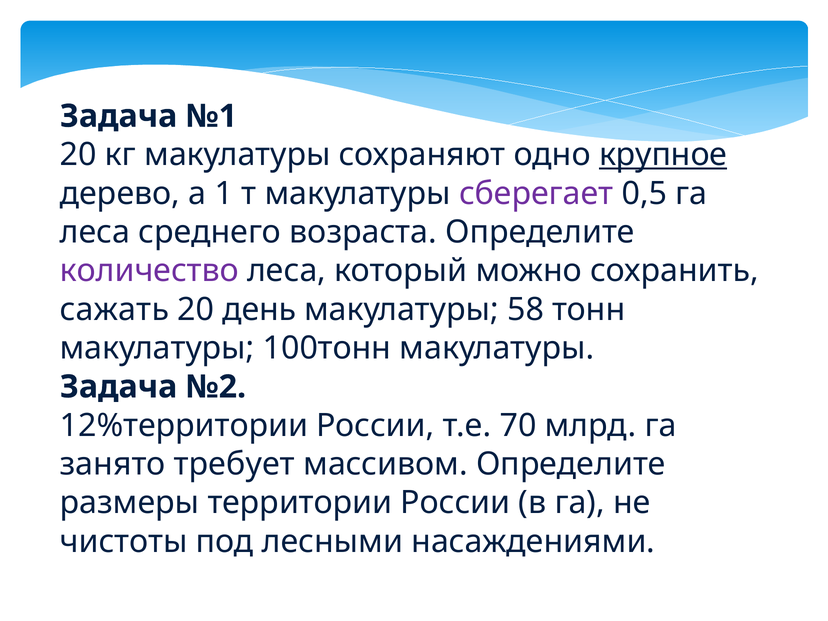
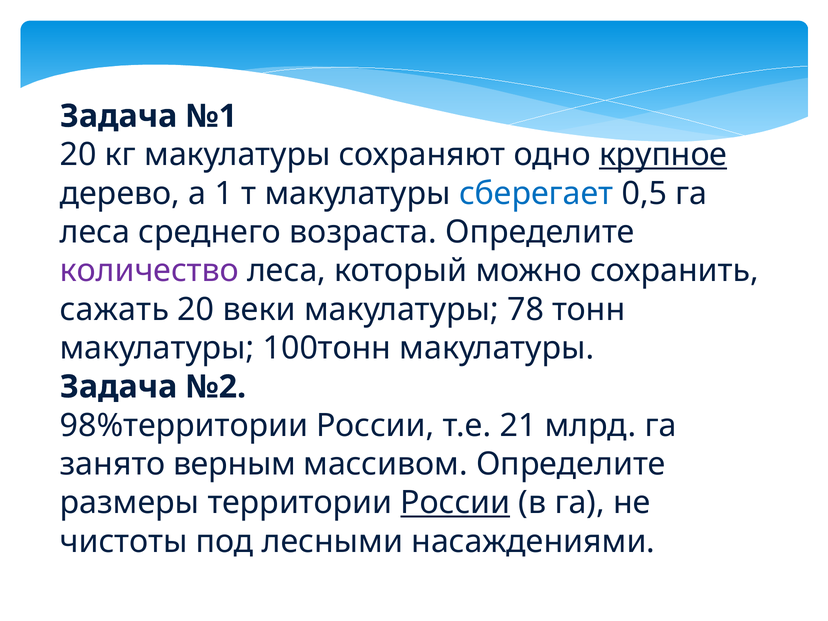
сберегает colour: purple -> blue (536, 194)
день: день -> веки (259, 309)
58: 58 -> 78 (526, 309)
12%территории: 12%территории -> 98%территории (184, 425)
70: 70 -> 21 (518, 425)
требует: требует -> верным (234, 464)
России underline: none -> present (455, 503)
